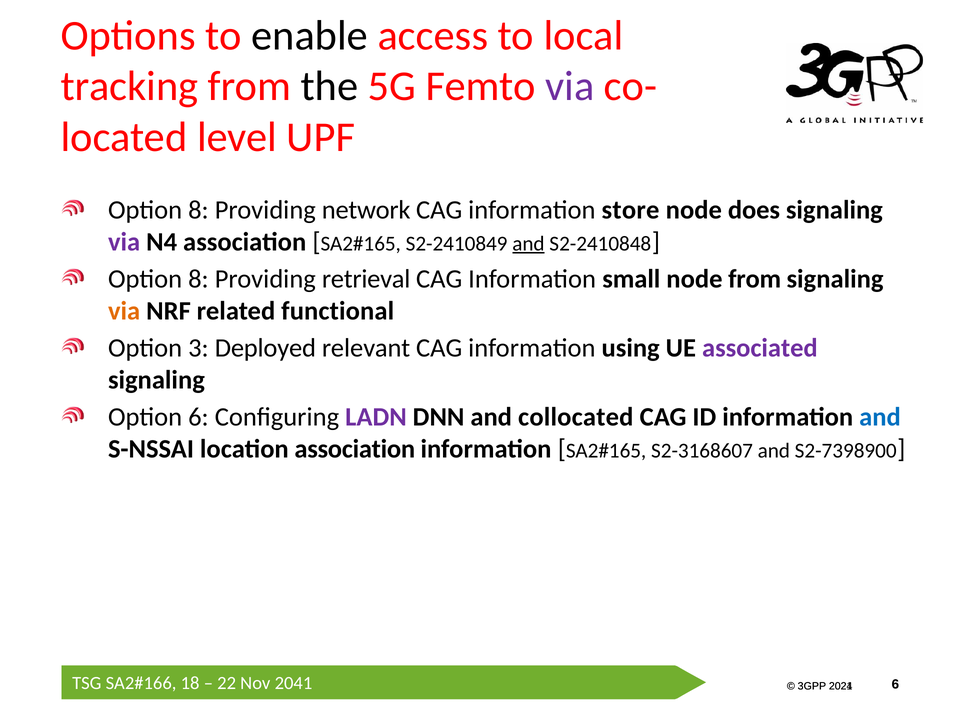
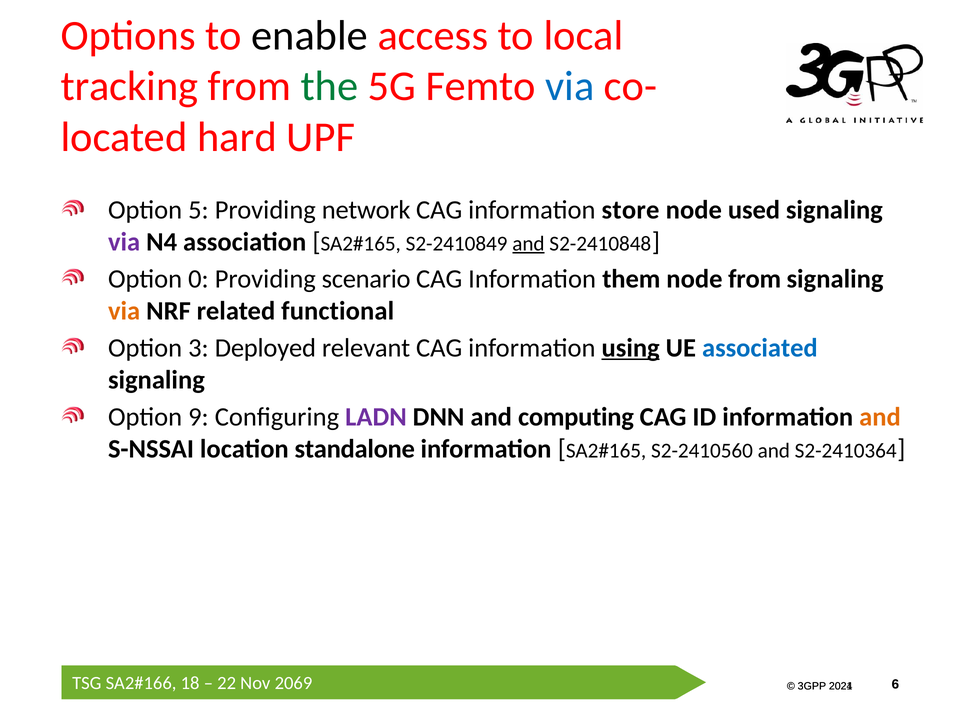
the colour: black -> green (329, 86)
via colour: purple -> blue (570, 86)
level: level -> hard (237, 137)
8: 8 -> 5 (198, 210)
does: does -> used (754, 210)
8: 8 -> 0 (198, 279)
retrieval: retrieval -> scenario (366, 279)
small: small -> them (631, 279)
using underline: none -> present (631, 348)
associated colour: purple -> blue (760, 348)
Option 6: 6 -> 9 (198, 417)
collocated: collocated -> computing (576, 417)
and colour: blue -> orange (880, 417)
location association: association -> standalone (355, 449)
S2-3168607: S2-3168607 -> S2-2410560 (702, 451)
S2-7398900: S2-7398900 -> S2-2410364 (846, 451)
2041: 2041 -> 2069 (293, 683)
